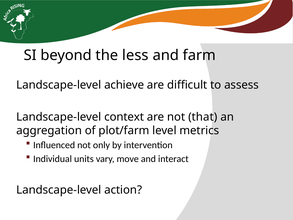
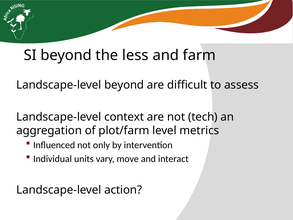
Landscape-level achieve: achieve -> beyond (124, 85)
that: that -> tech (203, 117)
